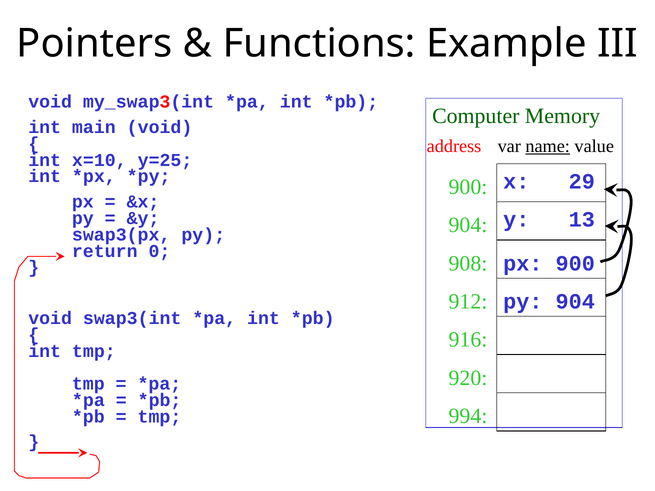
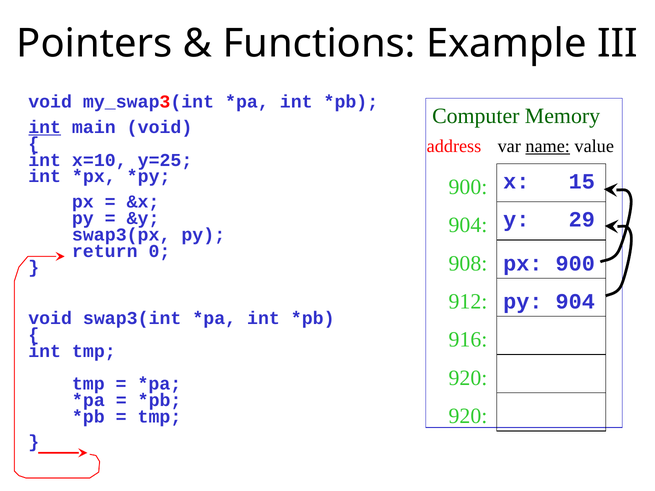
int underline: none -> present (45, 127)
29: 29 -> 15 (582, 182)
13: 13 -> 29 (582, 220)
994: 994 -> 920 (468, 416)
